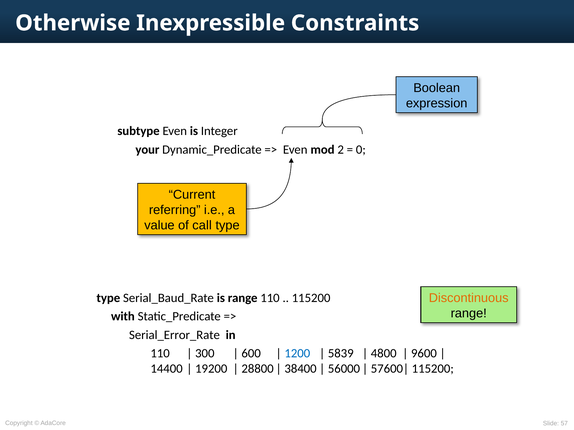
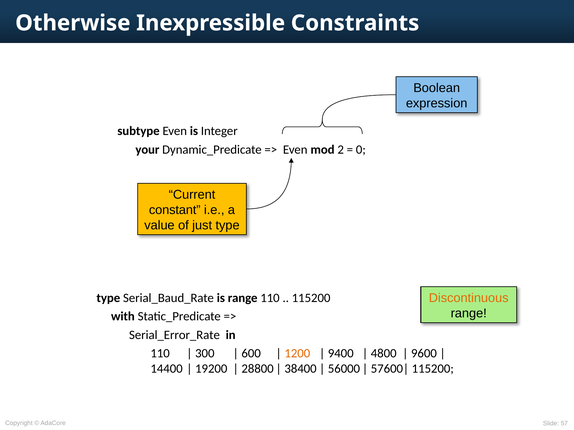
referring: referring -> constant (175, 210)
call: call -> just (202, 225)
1200 colour: blue -> orange (297, 354)
5839: 5839 -> 9400 (341, 354)
